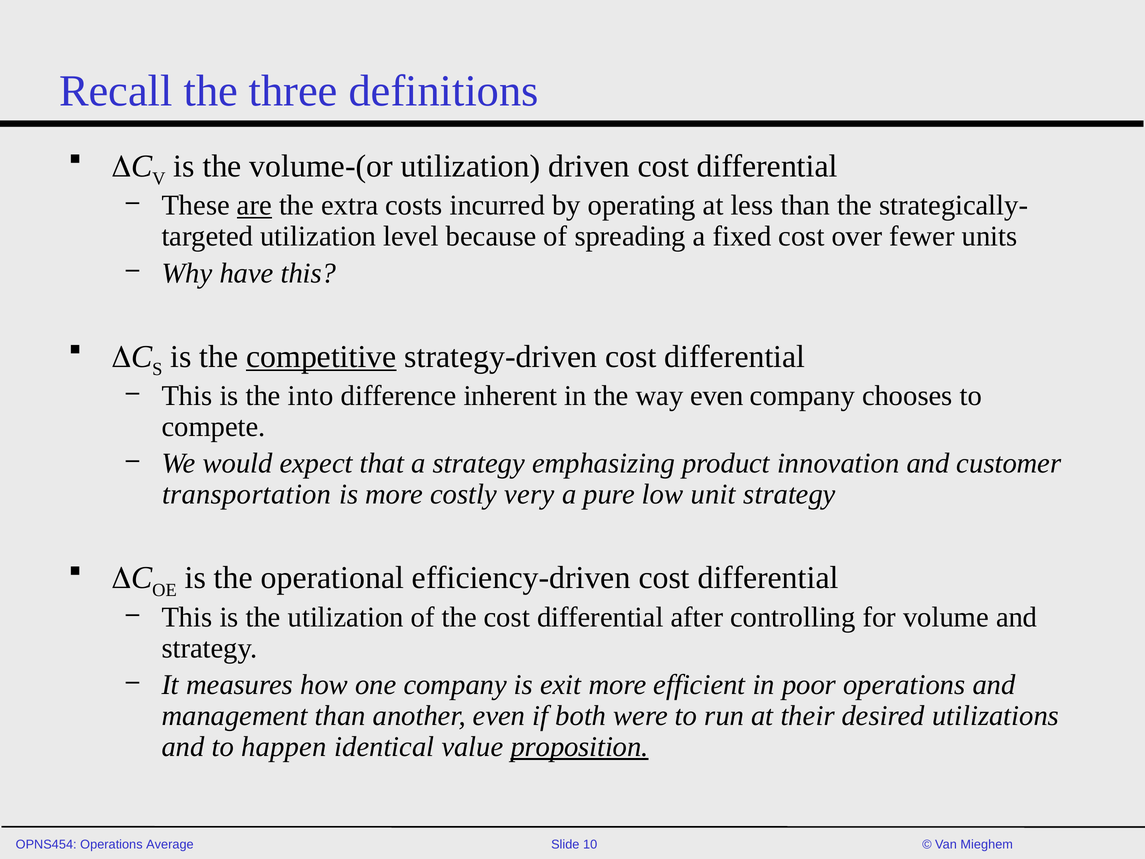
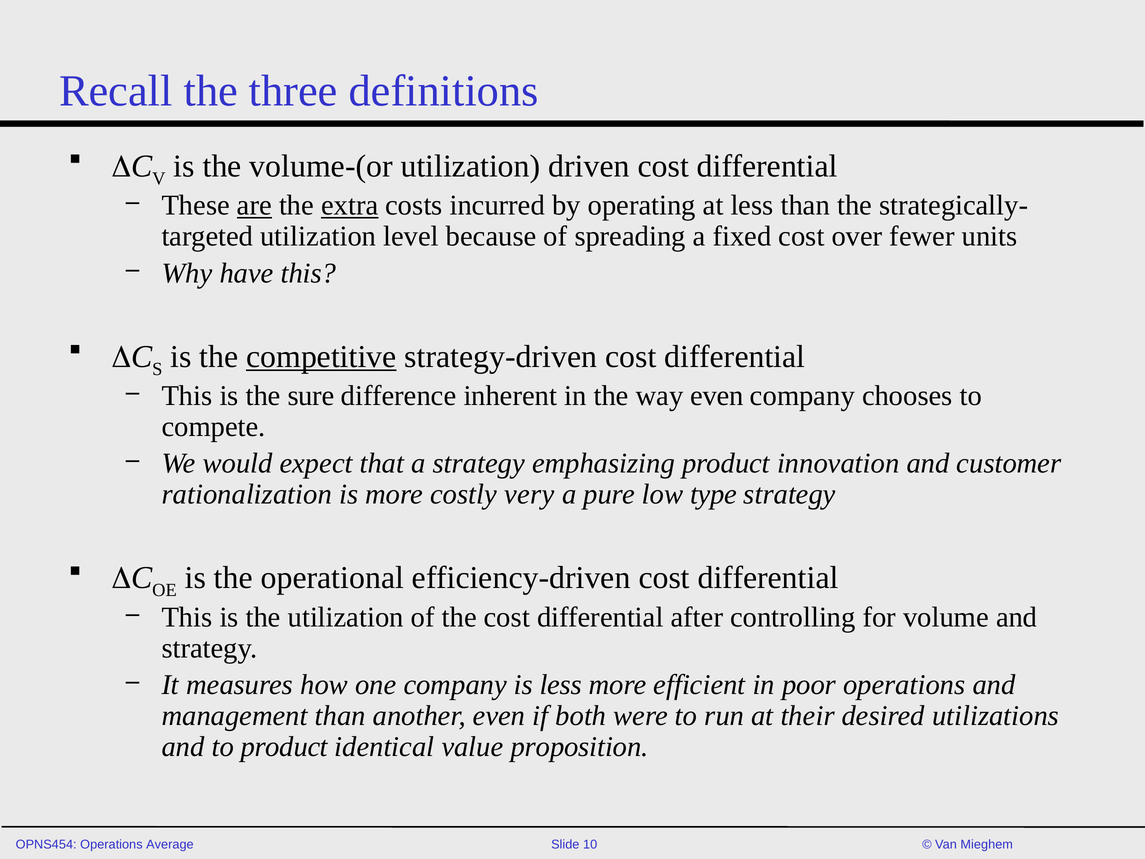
extra underline: none -> present (350, 205)
into: into -> sure (311, 396)
transportation: transportation -> rationalization (247, 494)
unit: unit -> type (713, 494)
is exit: exit -> less (561, 685)
to happen: happen -> product (284, 747)
proposition underline: present -> none (580, 747)
